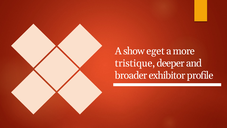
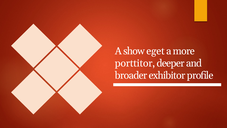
tristique: tristique -> porttitor (135, 63)
